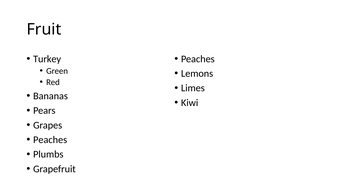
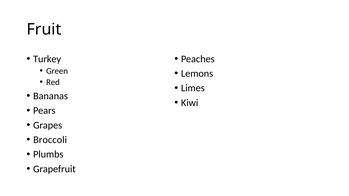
Peaches: Peaches -> Broccoli (50, 140)
